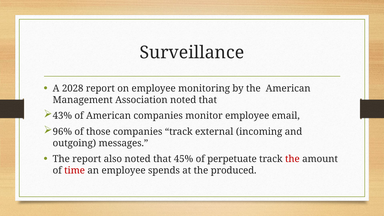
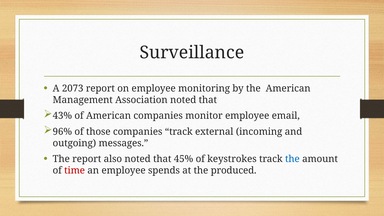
2028: 2028 -> 2073 (73, 88)
perpetuate: perpetuate -> keystrokes (232, 159)
the colour: red -> blue (292, 159)
